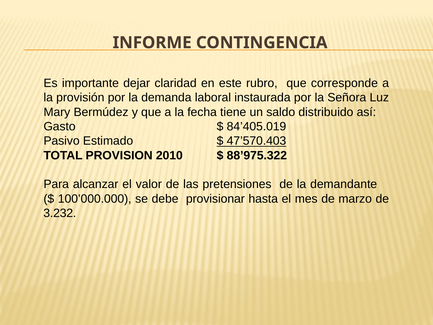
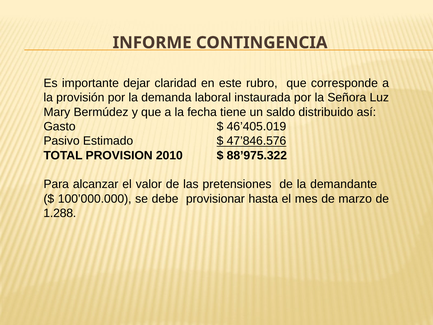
84’405.019: 84’405.019 -> 46’405.019 (256, 126)
47’570.403: 47’570.403 -> 47’846.576 (256, 141)
3.232: 3.232 -> 1.288 (60, 213)
